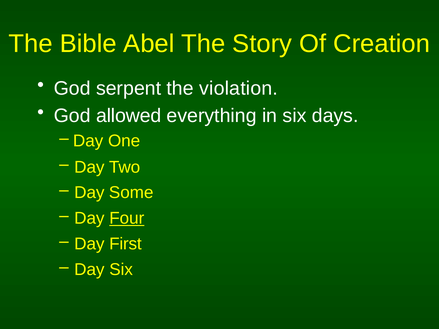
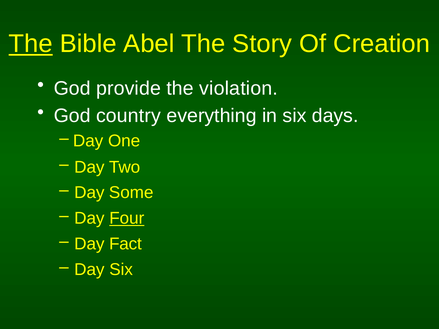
The underline: none -> present (31, 44)
serpent: serpent -> provide (129, 88)
allowed: allowed -> country (129, 116)
First: First -> Fact (125, 244)
